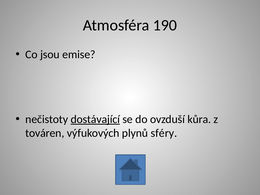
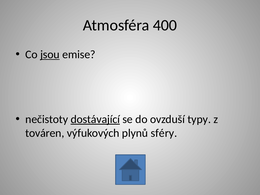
190: 190 -> 400 (165, 25)
jsou underline: none -> present (50, 55)
kůra: kůra -> typy (199, 119)
